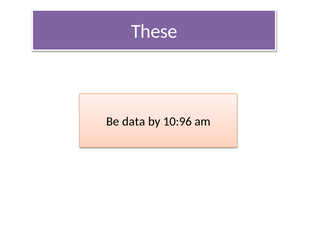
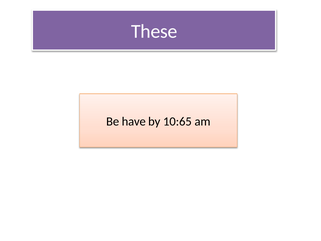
data: data -> have (134, 121)
10:96: 10:96 -> 10:65 (177, 121)
